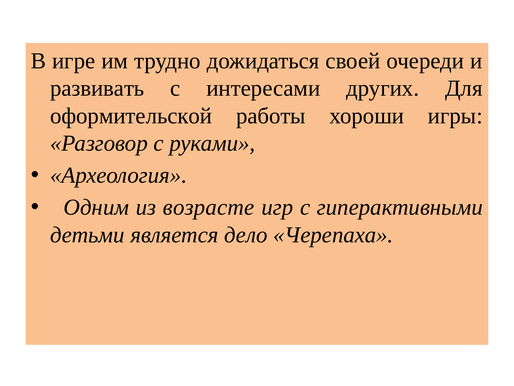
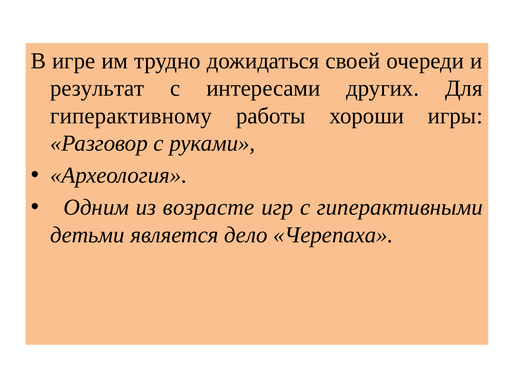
развивать: развивать -> результат (97, 88)
оформительской: оформительской -> гиперактивному (131, 116)
